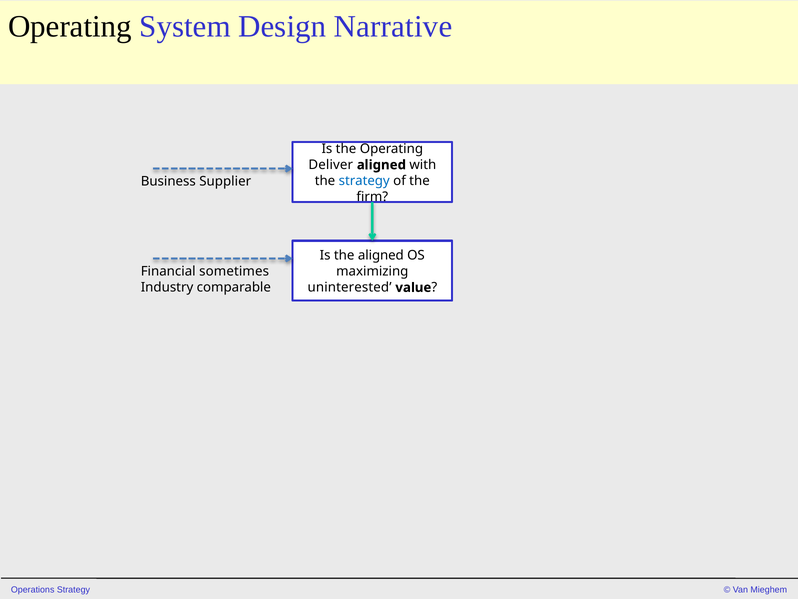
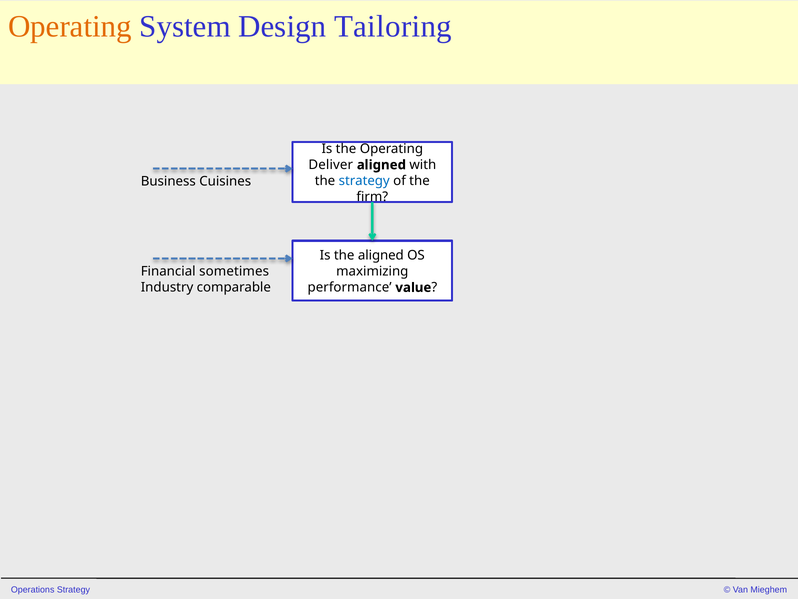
Operating colour: black -> orange (70, 26)
Narrative: Narrative -> Tailoring (393, 26)
Supplier: Supplier -> Cuisines (225, 181)
uninterested: uninterested -> performance (350, 287)
